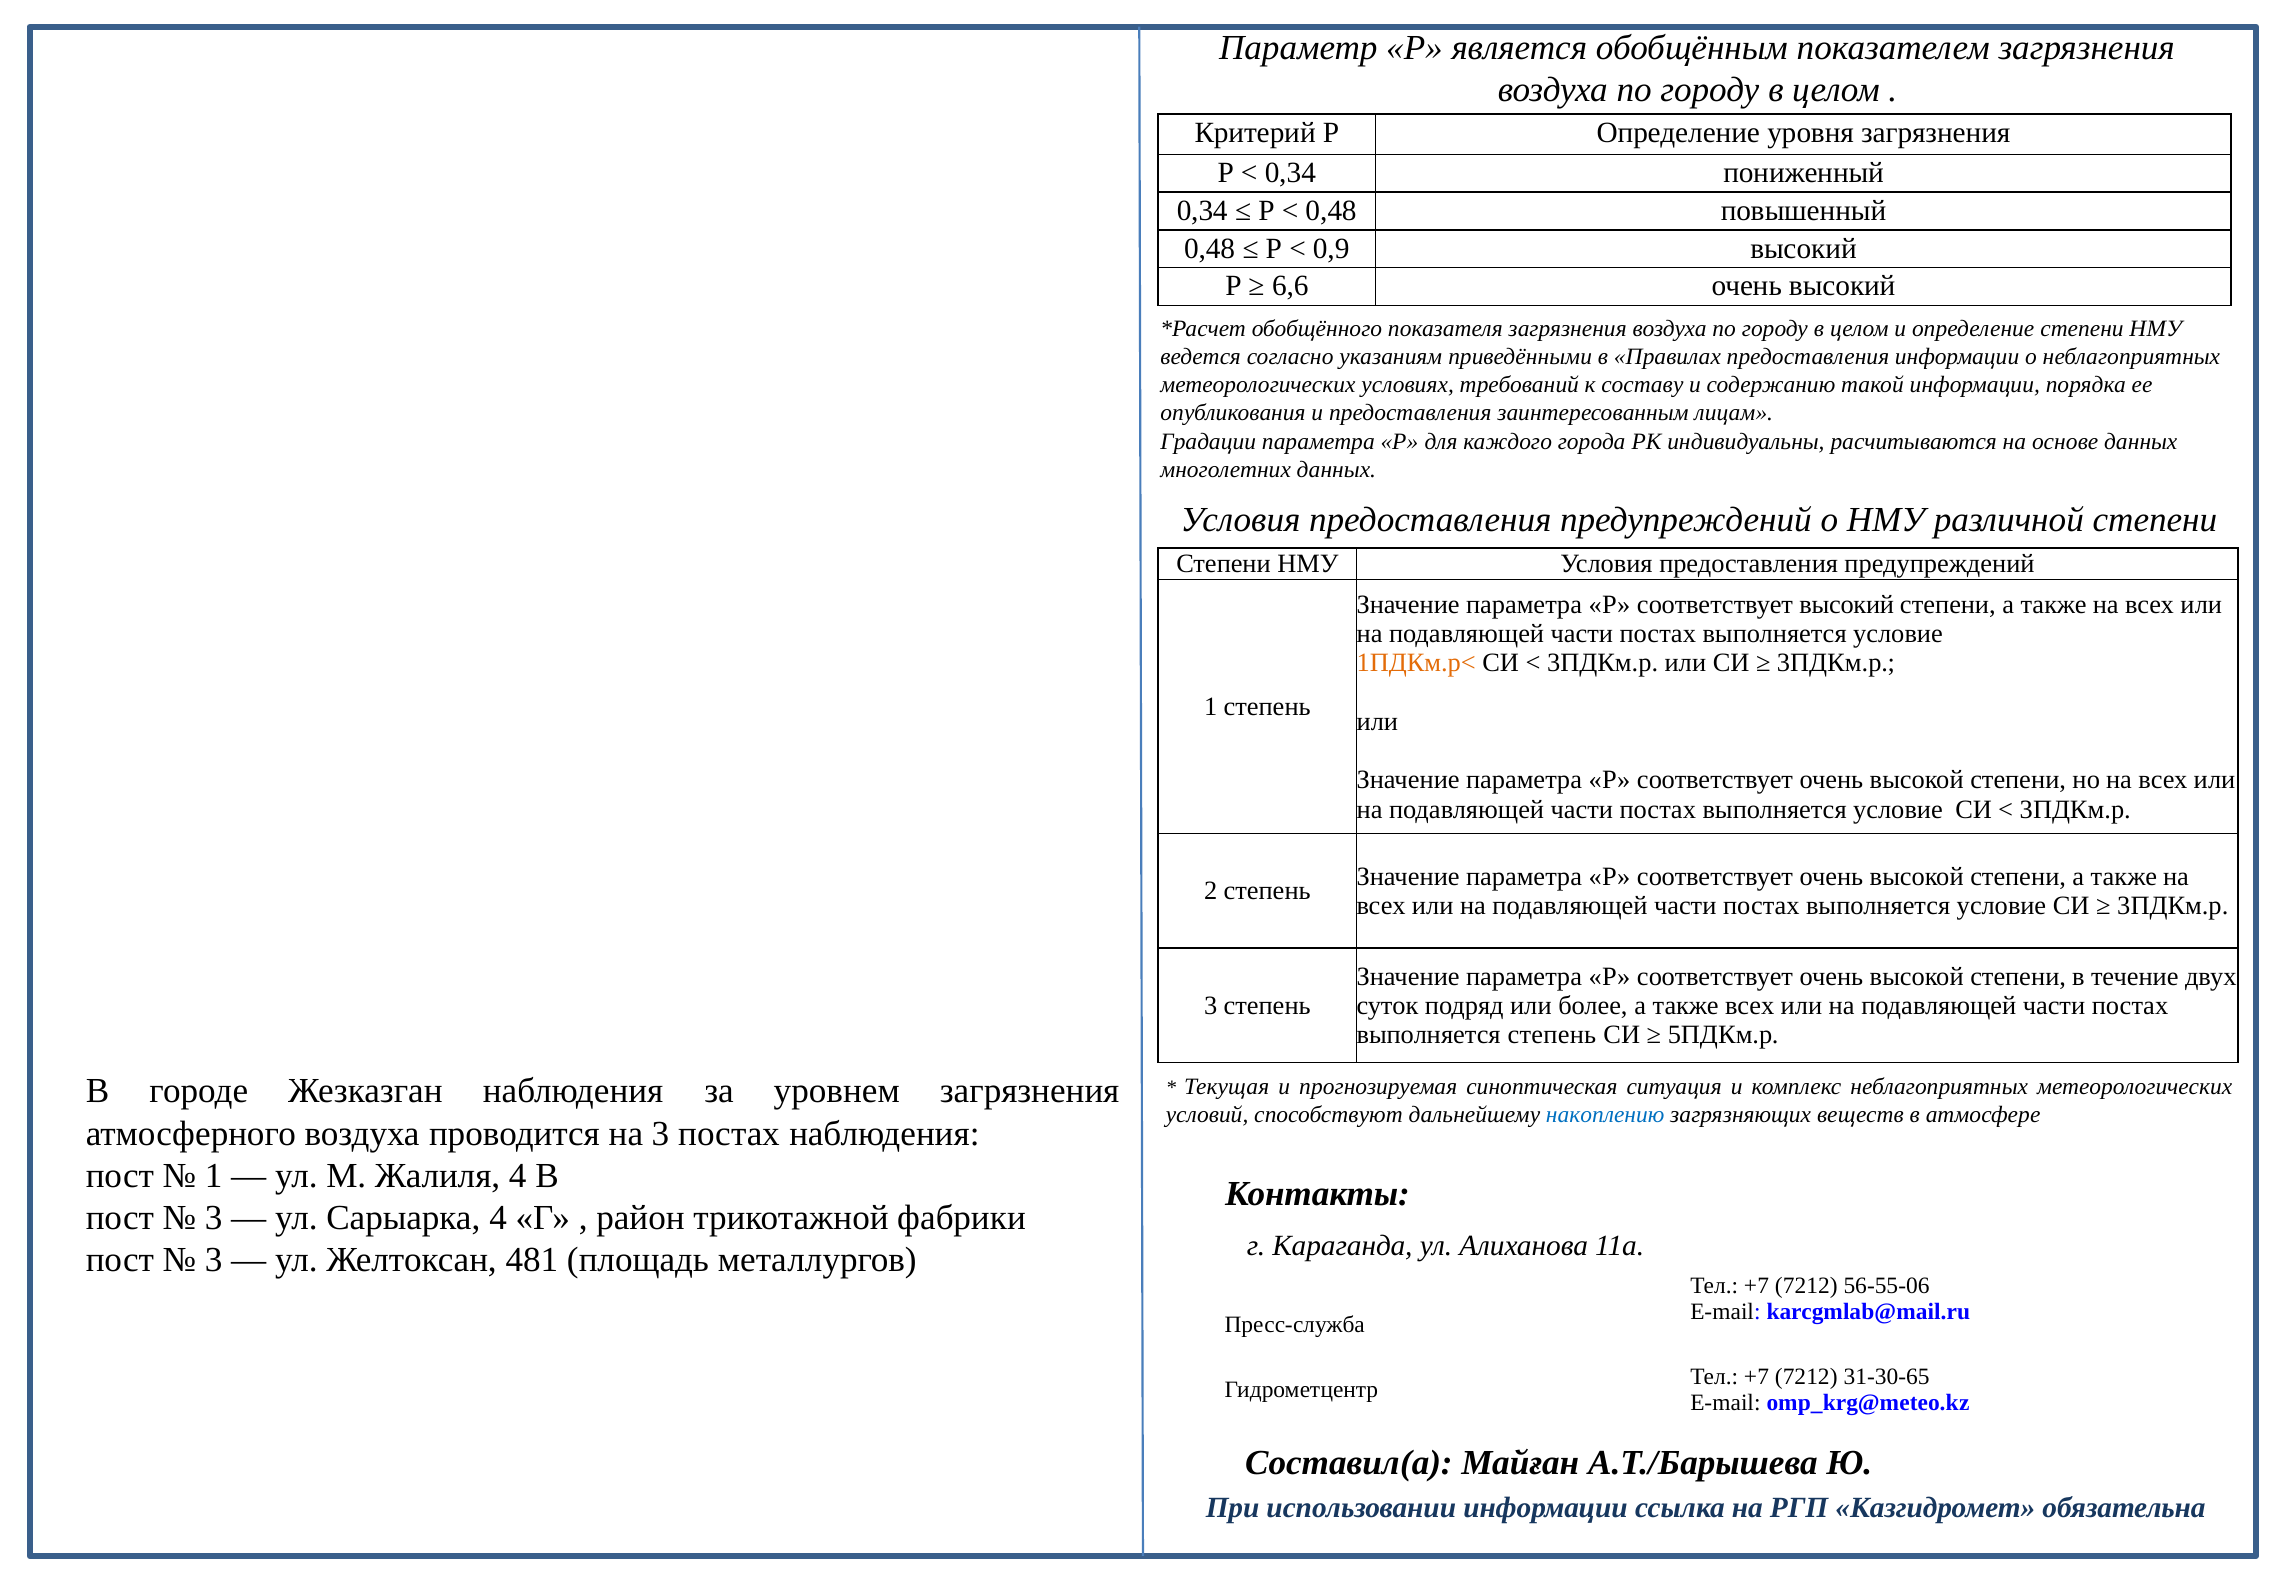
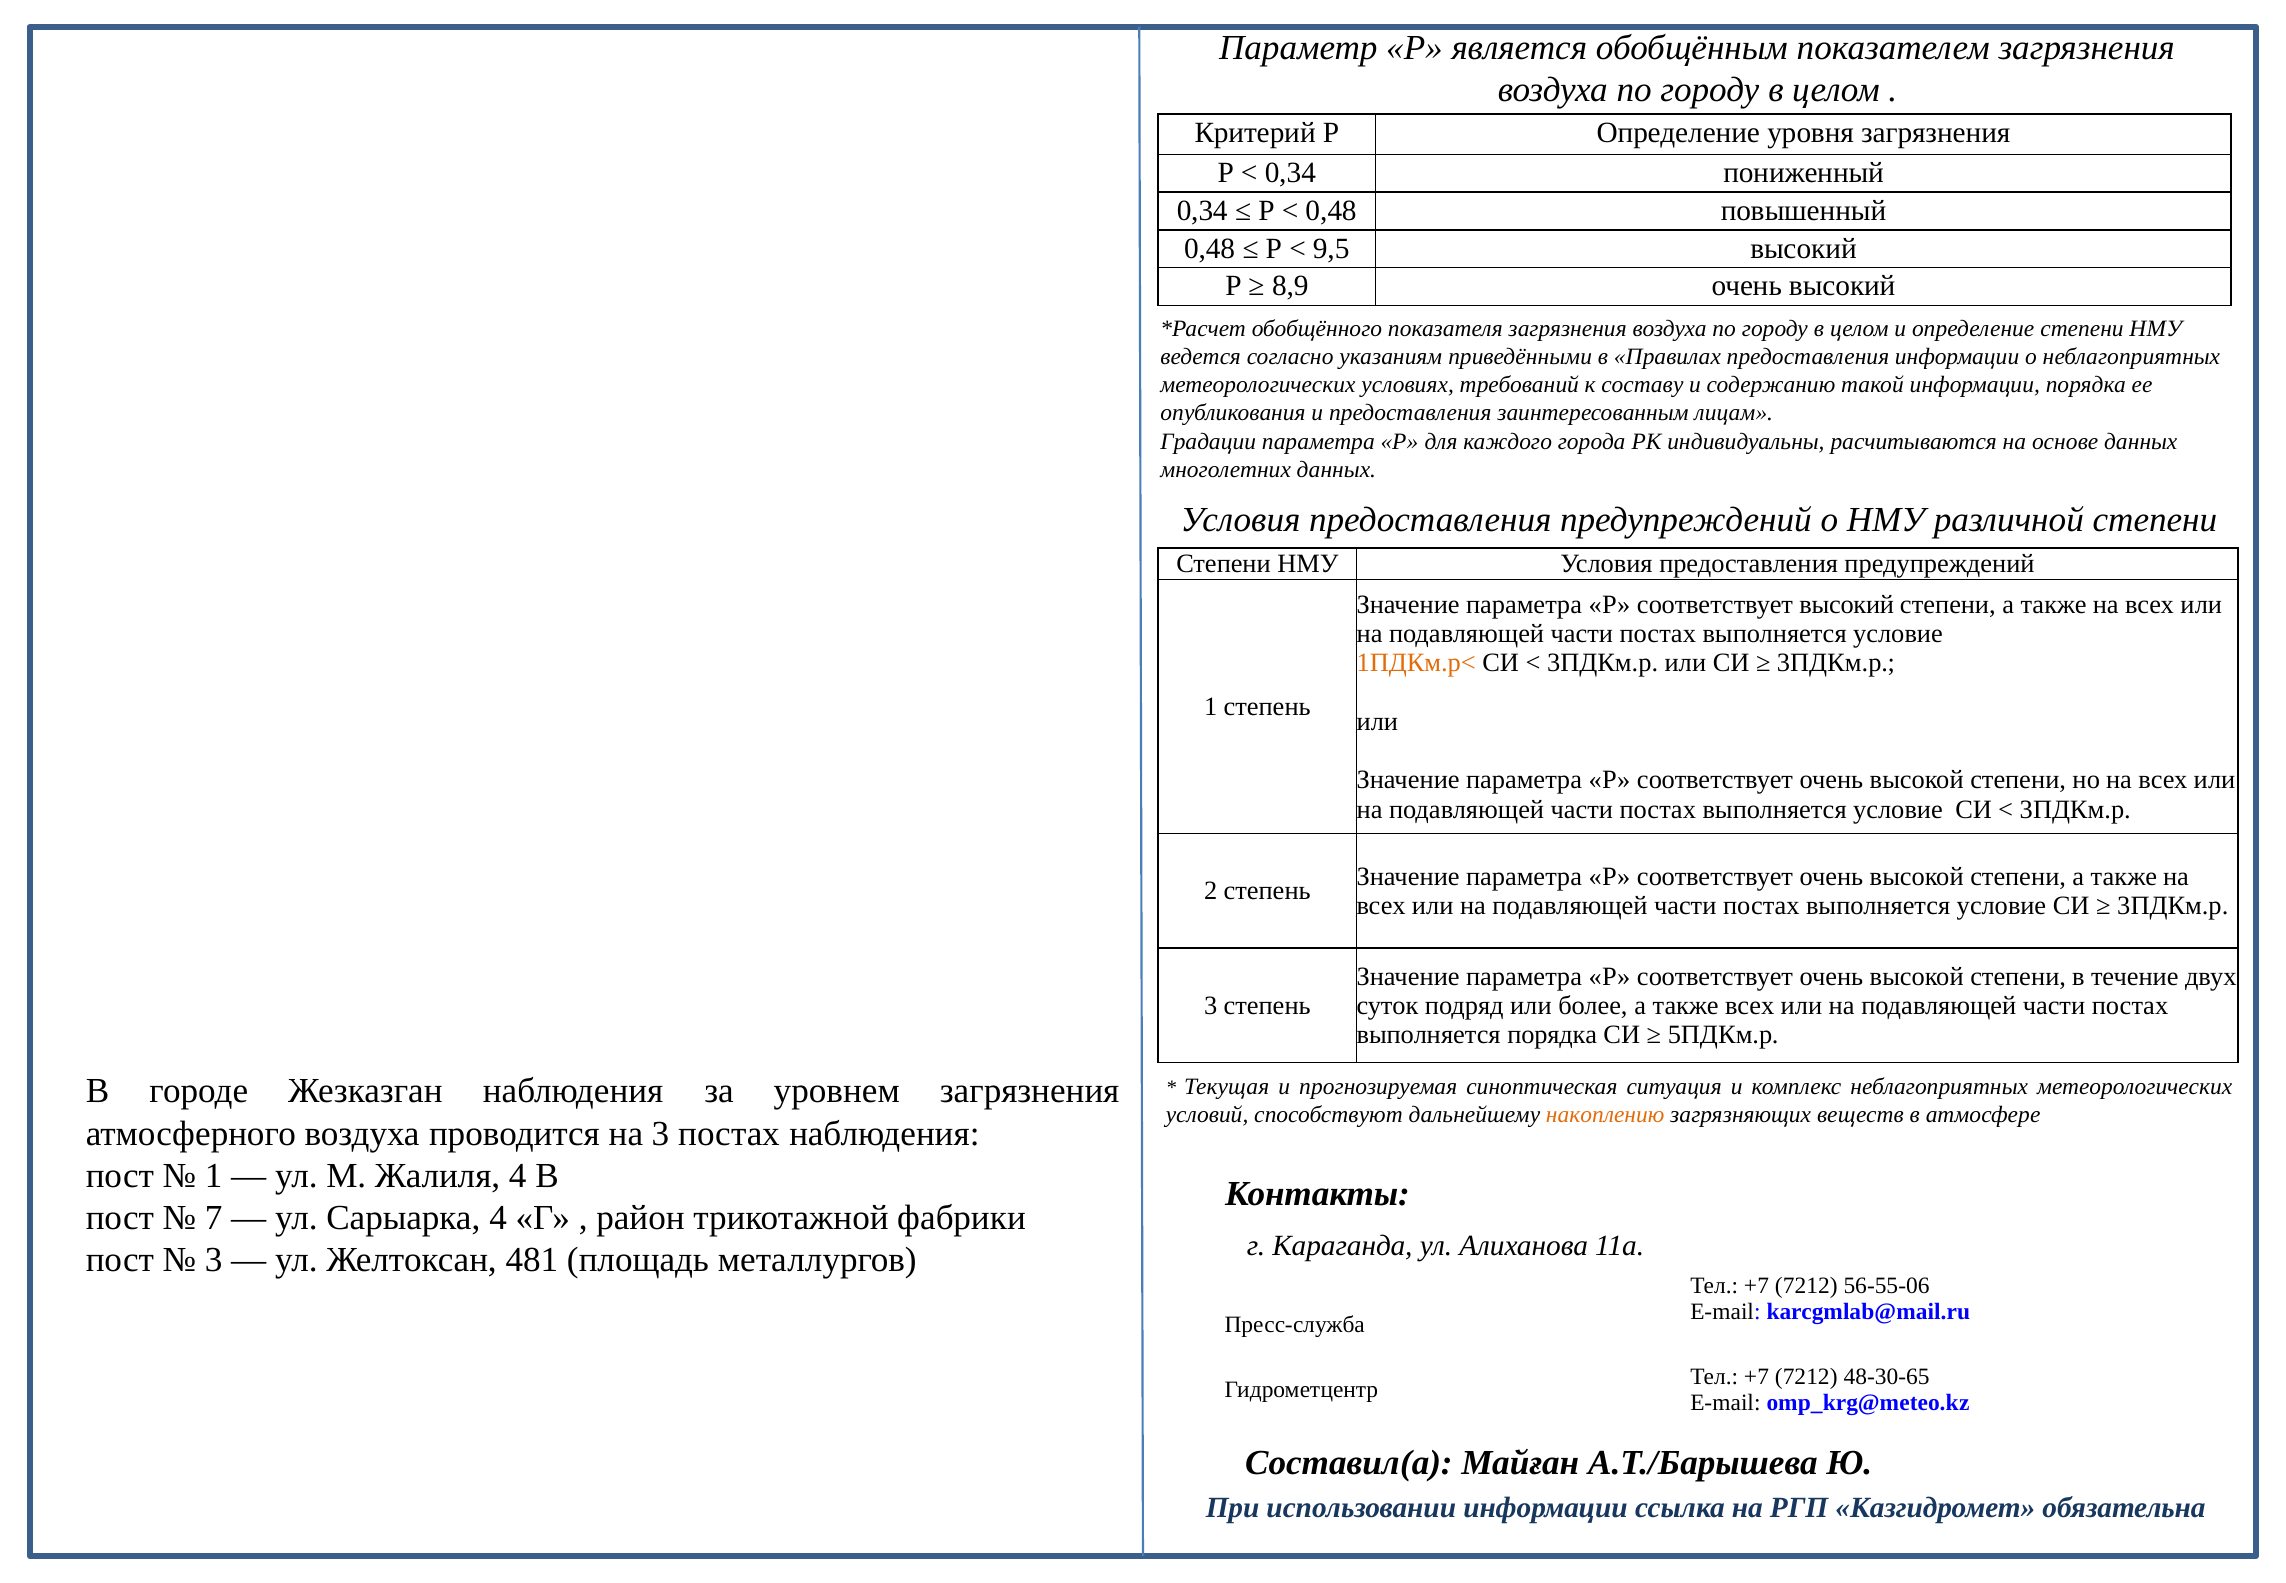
0,9: 0,9 -> 9,5 (1331, 248)
6,6: 6,6 -> 8,9 (1290, 286)
выполняется степень: степень -> порядка (1552, 1035)
накоплению colour: blue -> orange (1605, 1114)
3: 3 -> 7 (214, 1218)
31-30-65: 31-30-65 -> 48-30-65 (1887, 1376)
